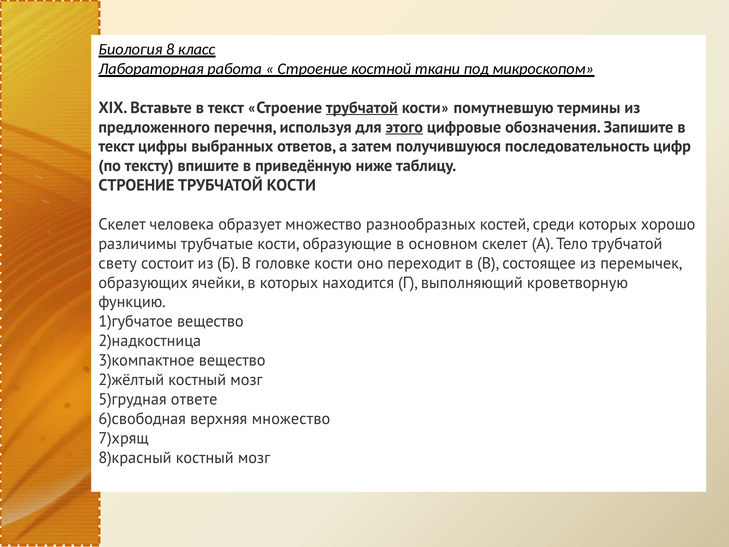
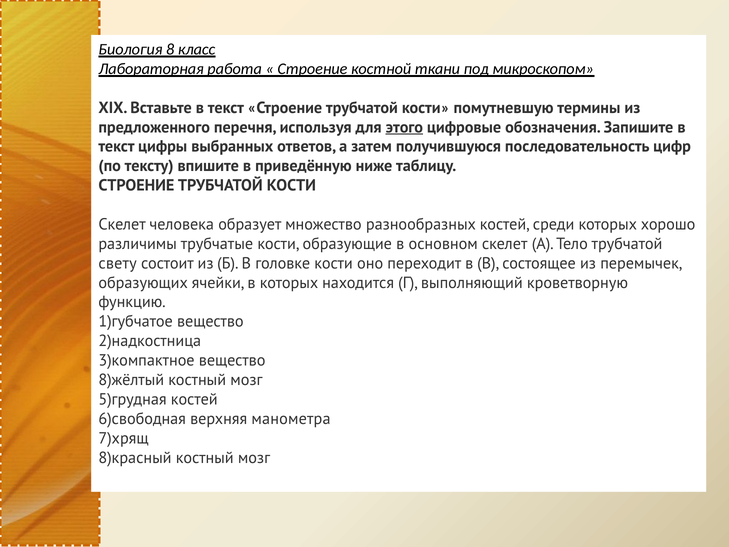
трубчатой underline: present -> none (362, 108)
2)жёлтый: 2)жёлтый -> 8)жёлтый (131, 380)
5)грудная ответе: ответе -> костей (194, 399)
верхняя множество: множество -> манометра (291, 419)
